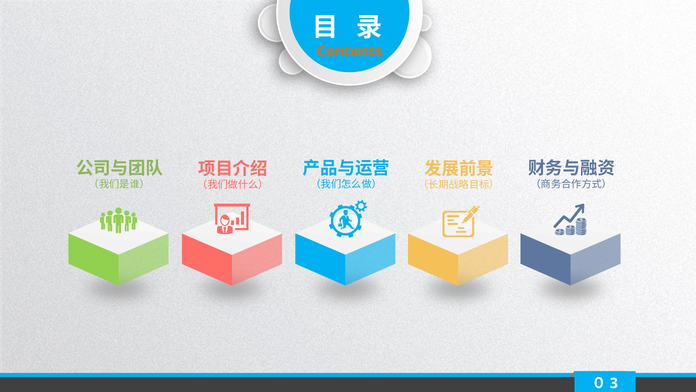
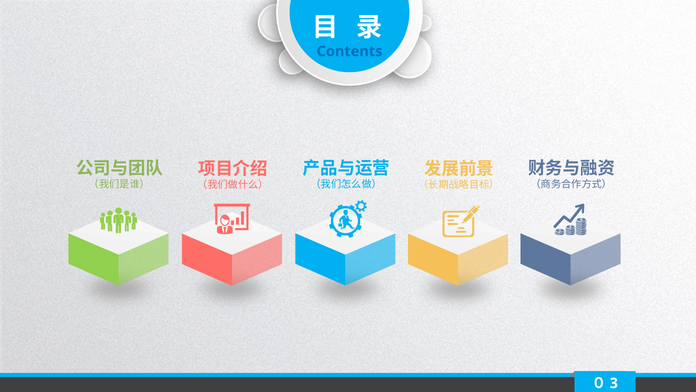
Contents colour: orange -> blue (349, 51)
